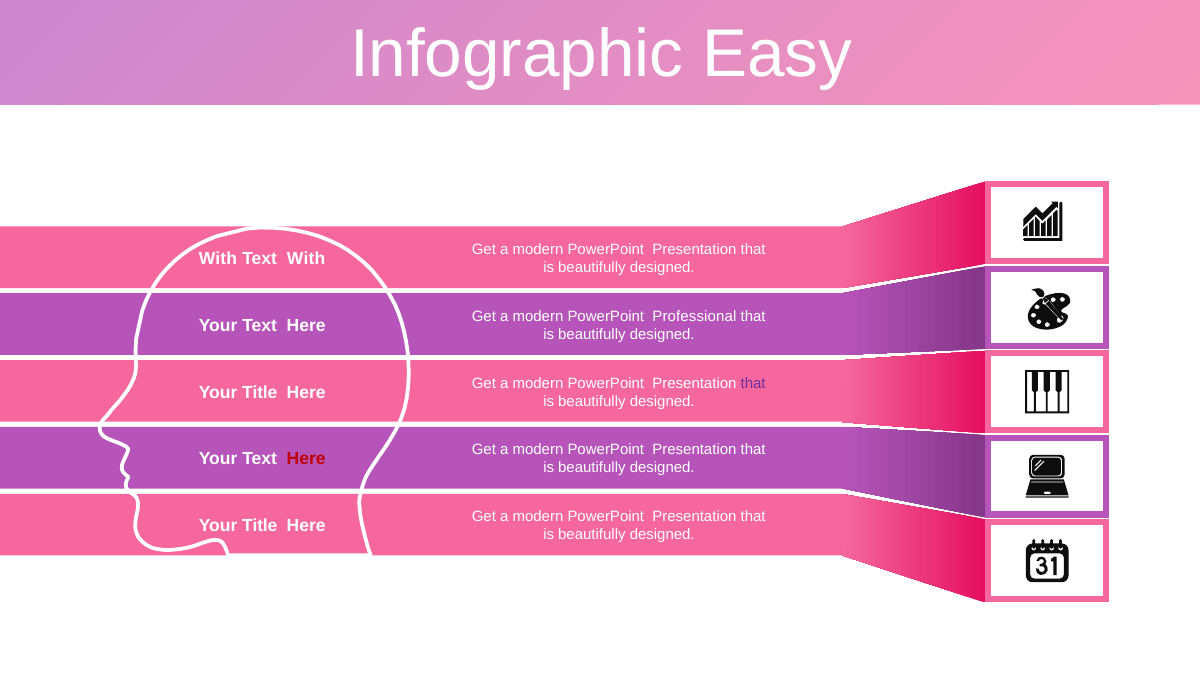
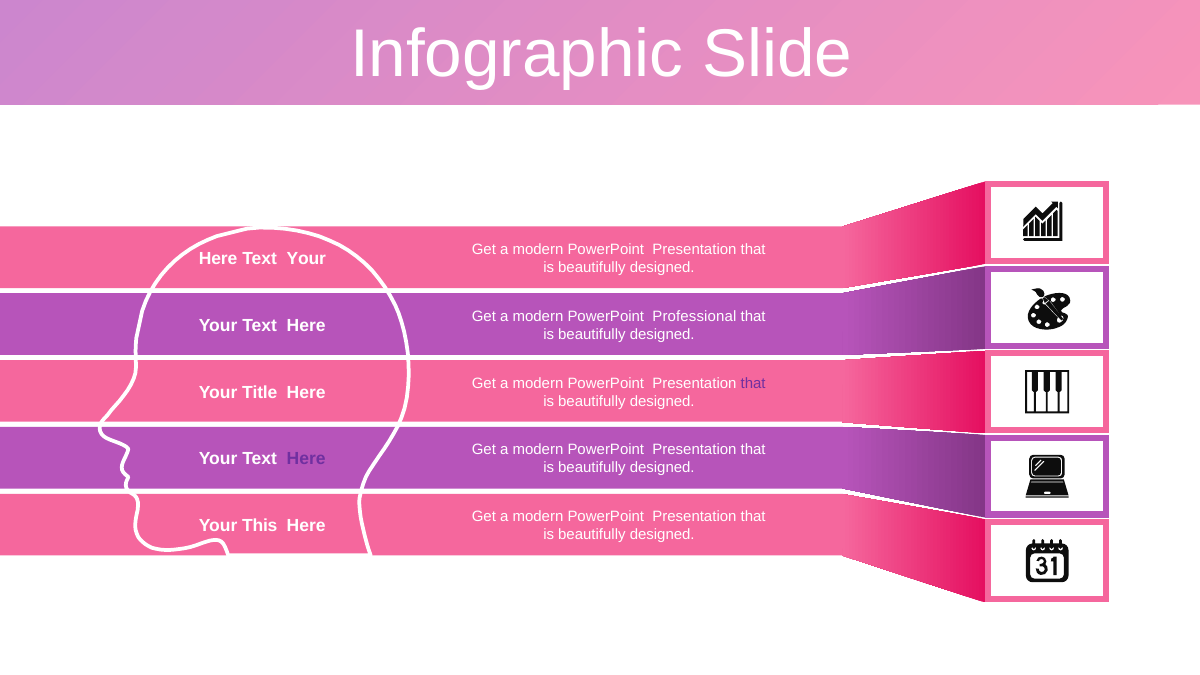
Easy: Easy -> Slide (777, 54)
With: With -> Here (218, 259)
Text With: With -> Your (306, 259)
Here colour: red -> purple (306, 459)
Title: Title -> This (260, 526)
